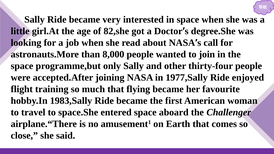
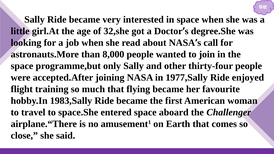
82,she: 82,she -> 32,she (116, 31)
